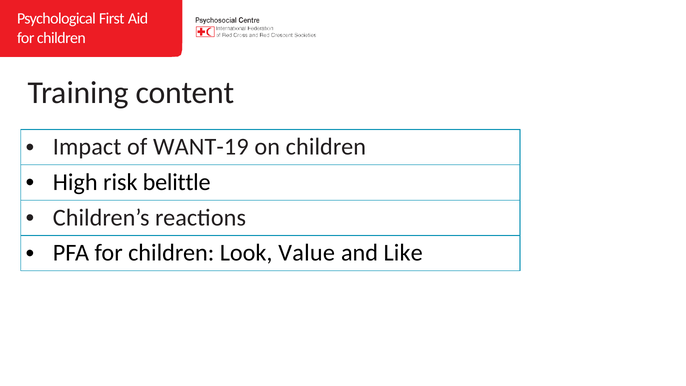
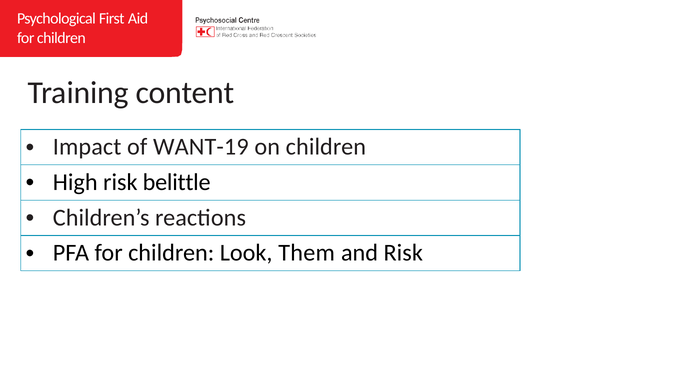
Value: Value -> Them (307, 253)
and Like: Like -> Risk (403, 253)
